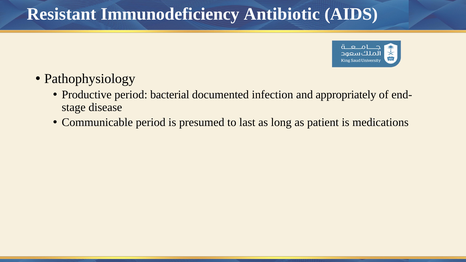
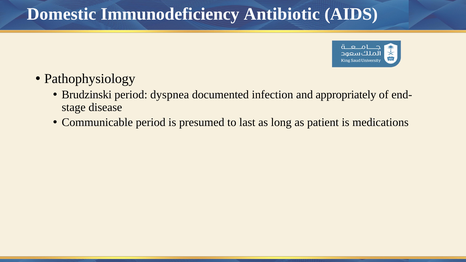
Resistant: Resistant -> Domestic (62, 14)
Productive: Productive -> Brudzinski (87, 95)
bacterial: bacterial -> dyspnea (170, 95)
